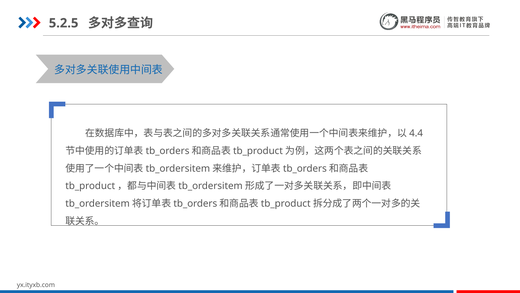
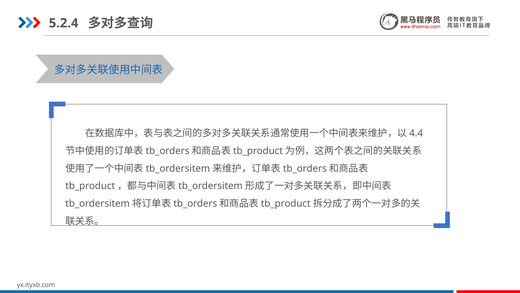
5.2.5: 5.2.5 -> 5.2.4 (64, 23)
